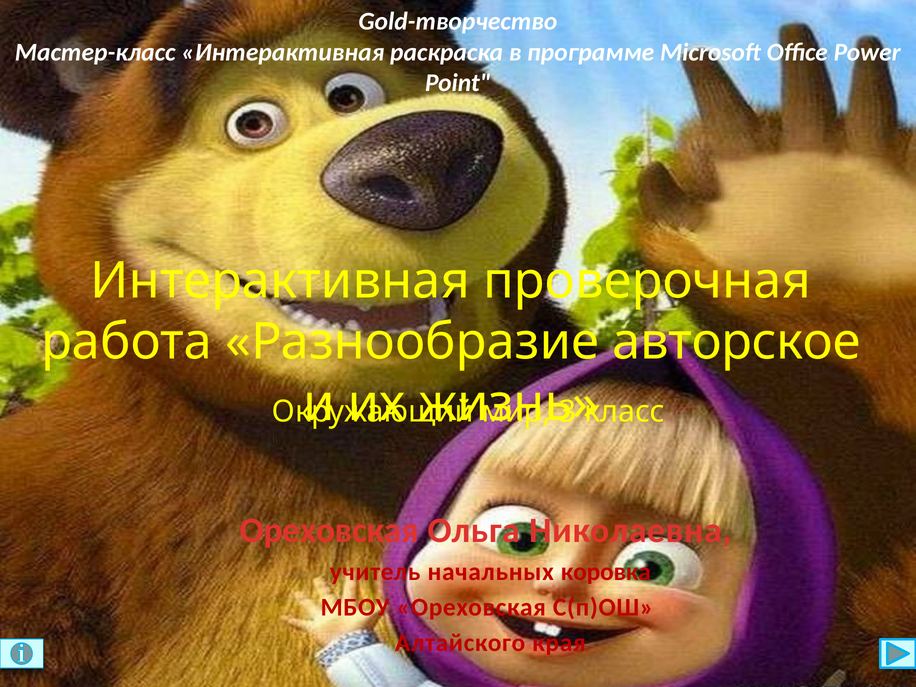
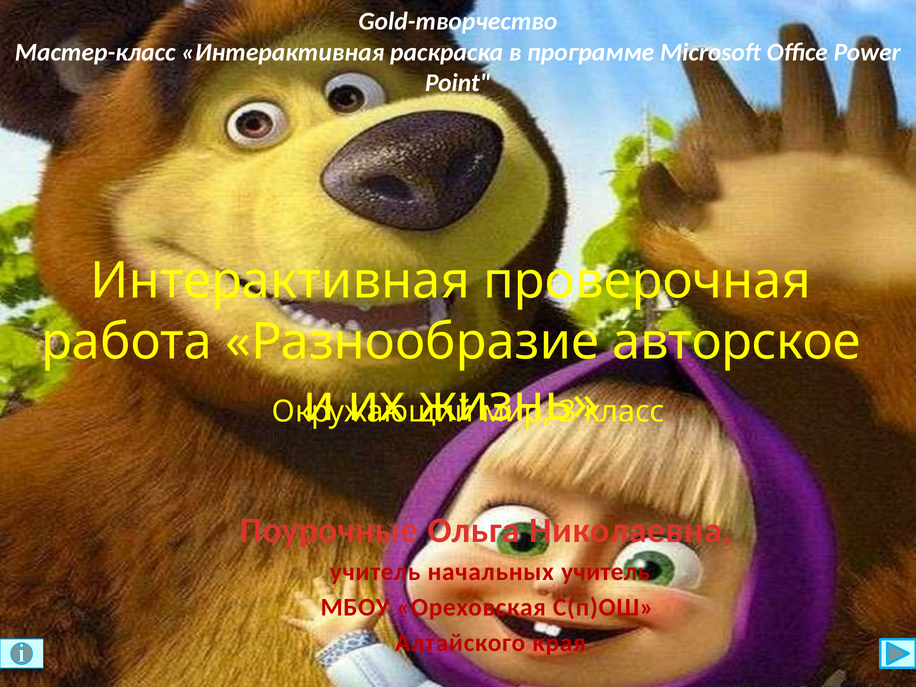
Ореховская: Ореховская -> Поурочные (329, 531)
начальных коровка: коровка -> учитель (606, 572)
